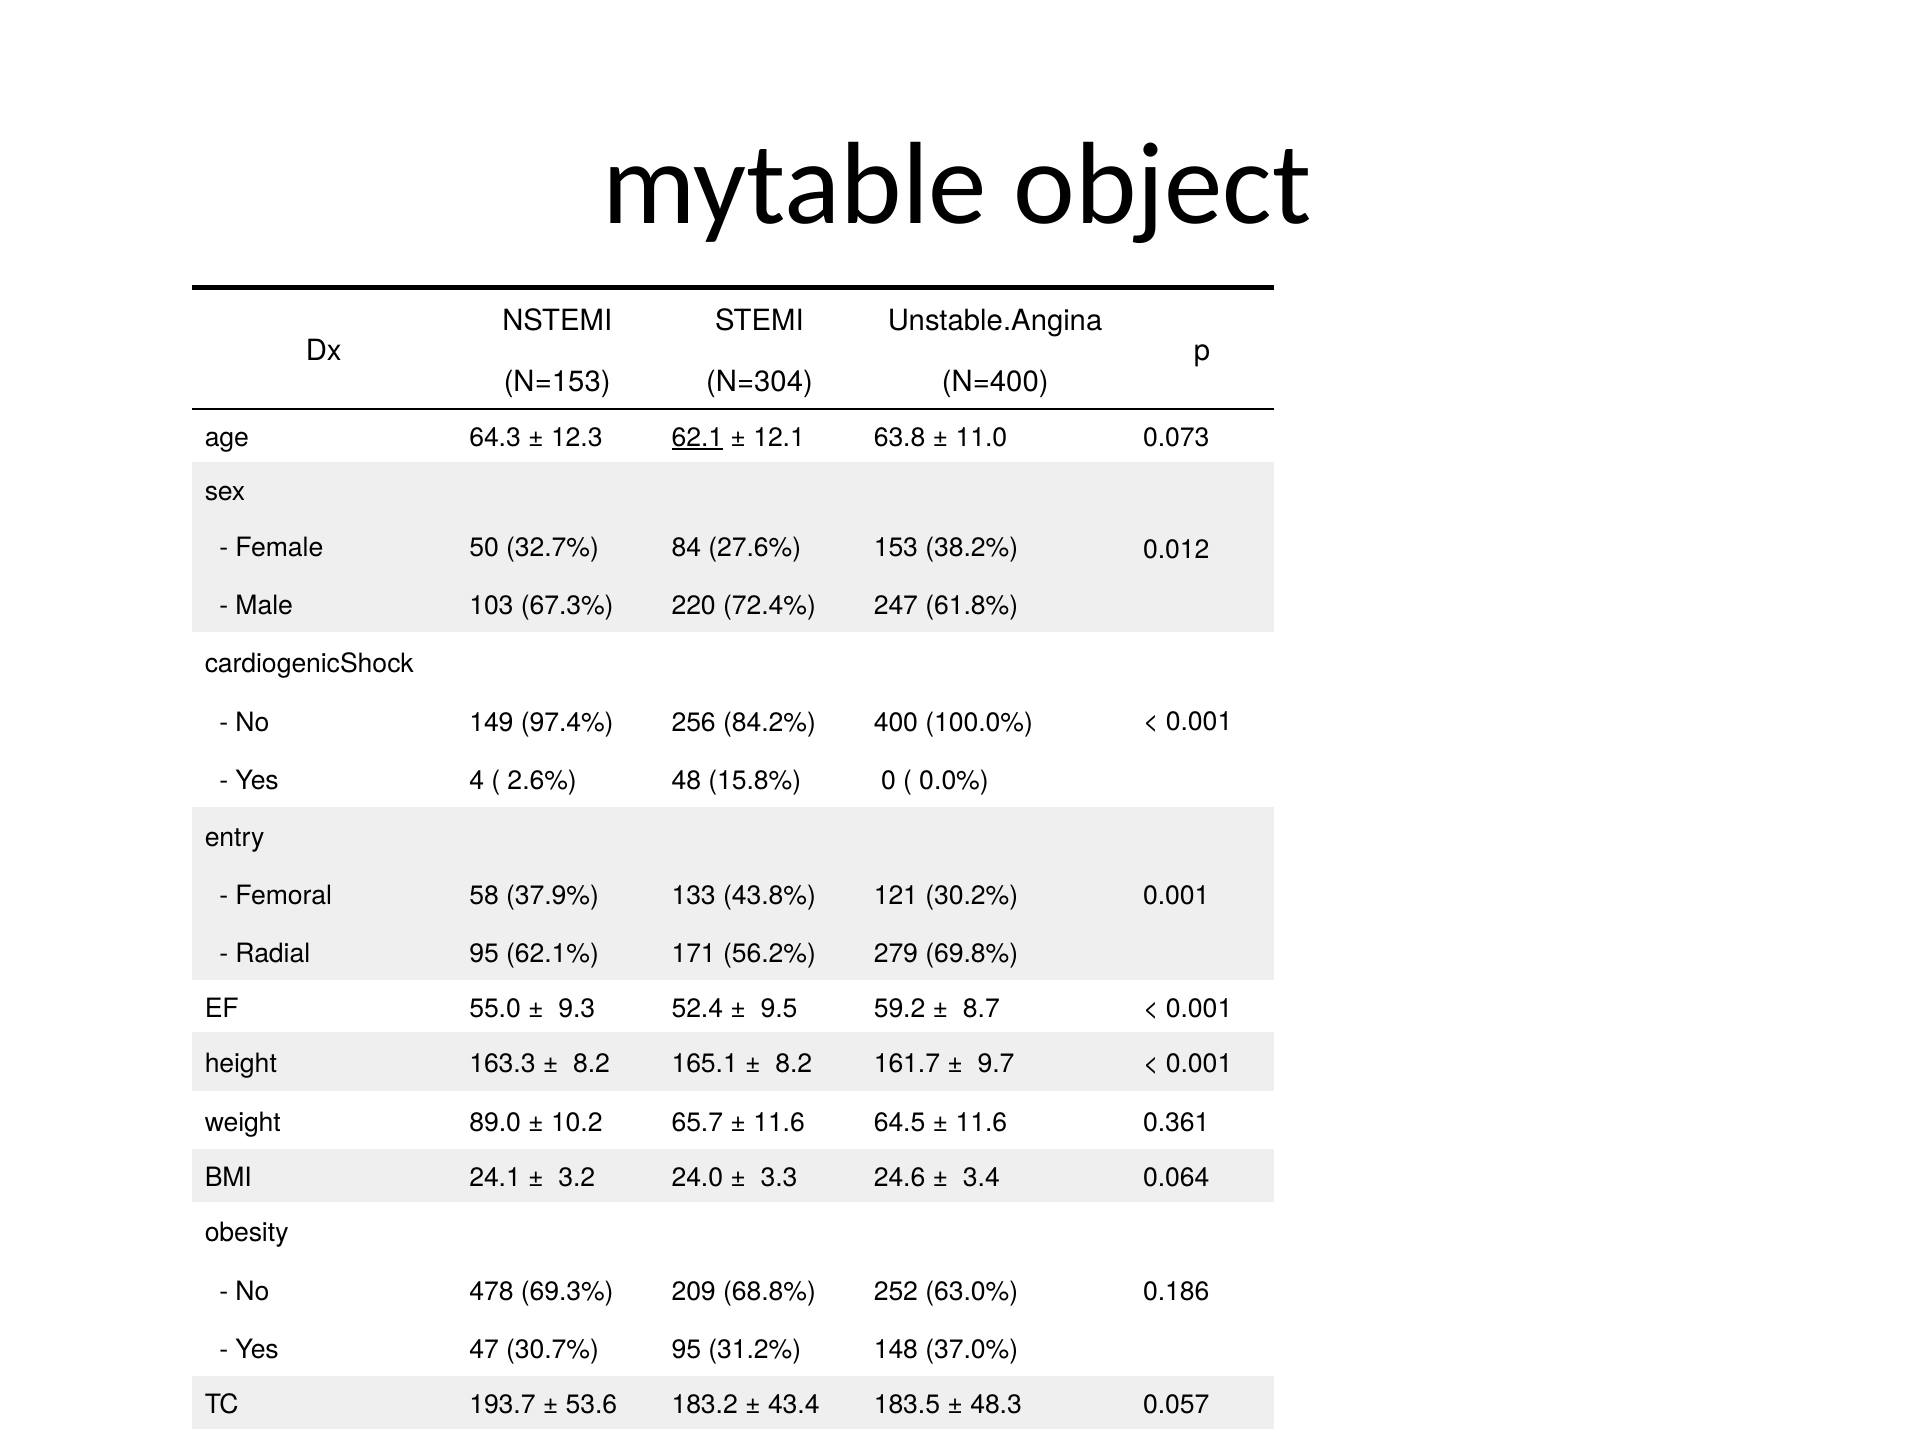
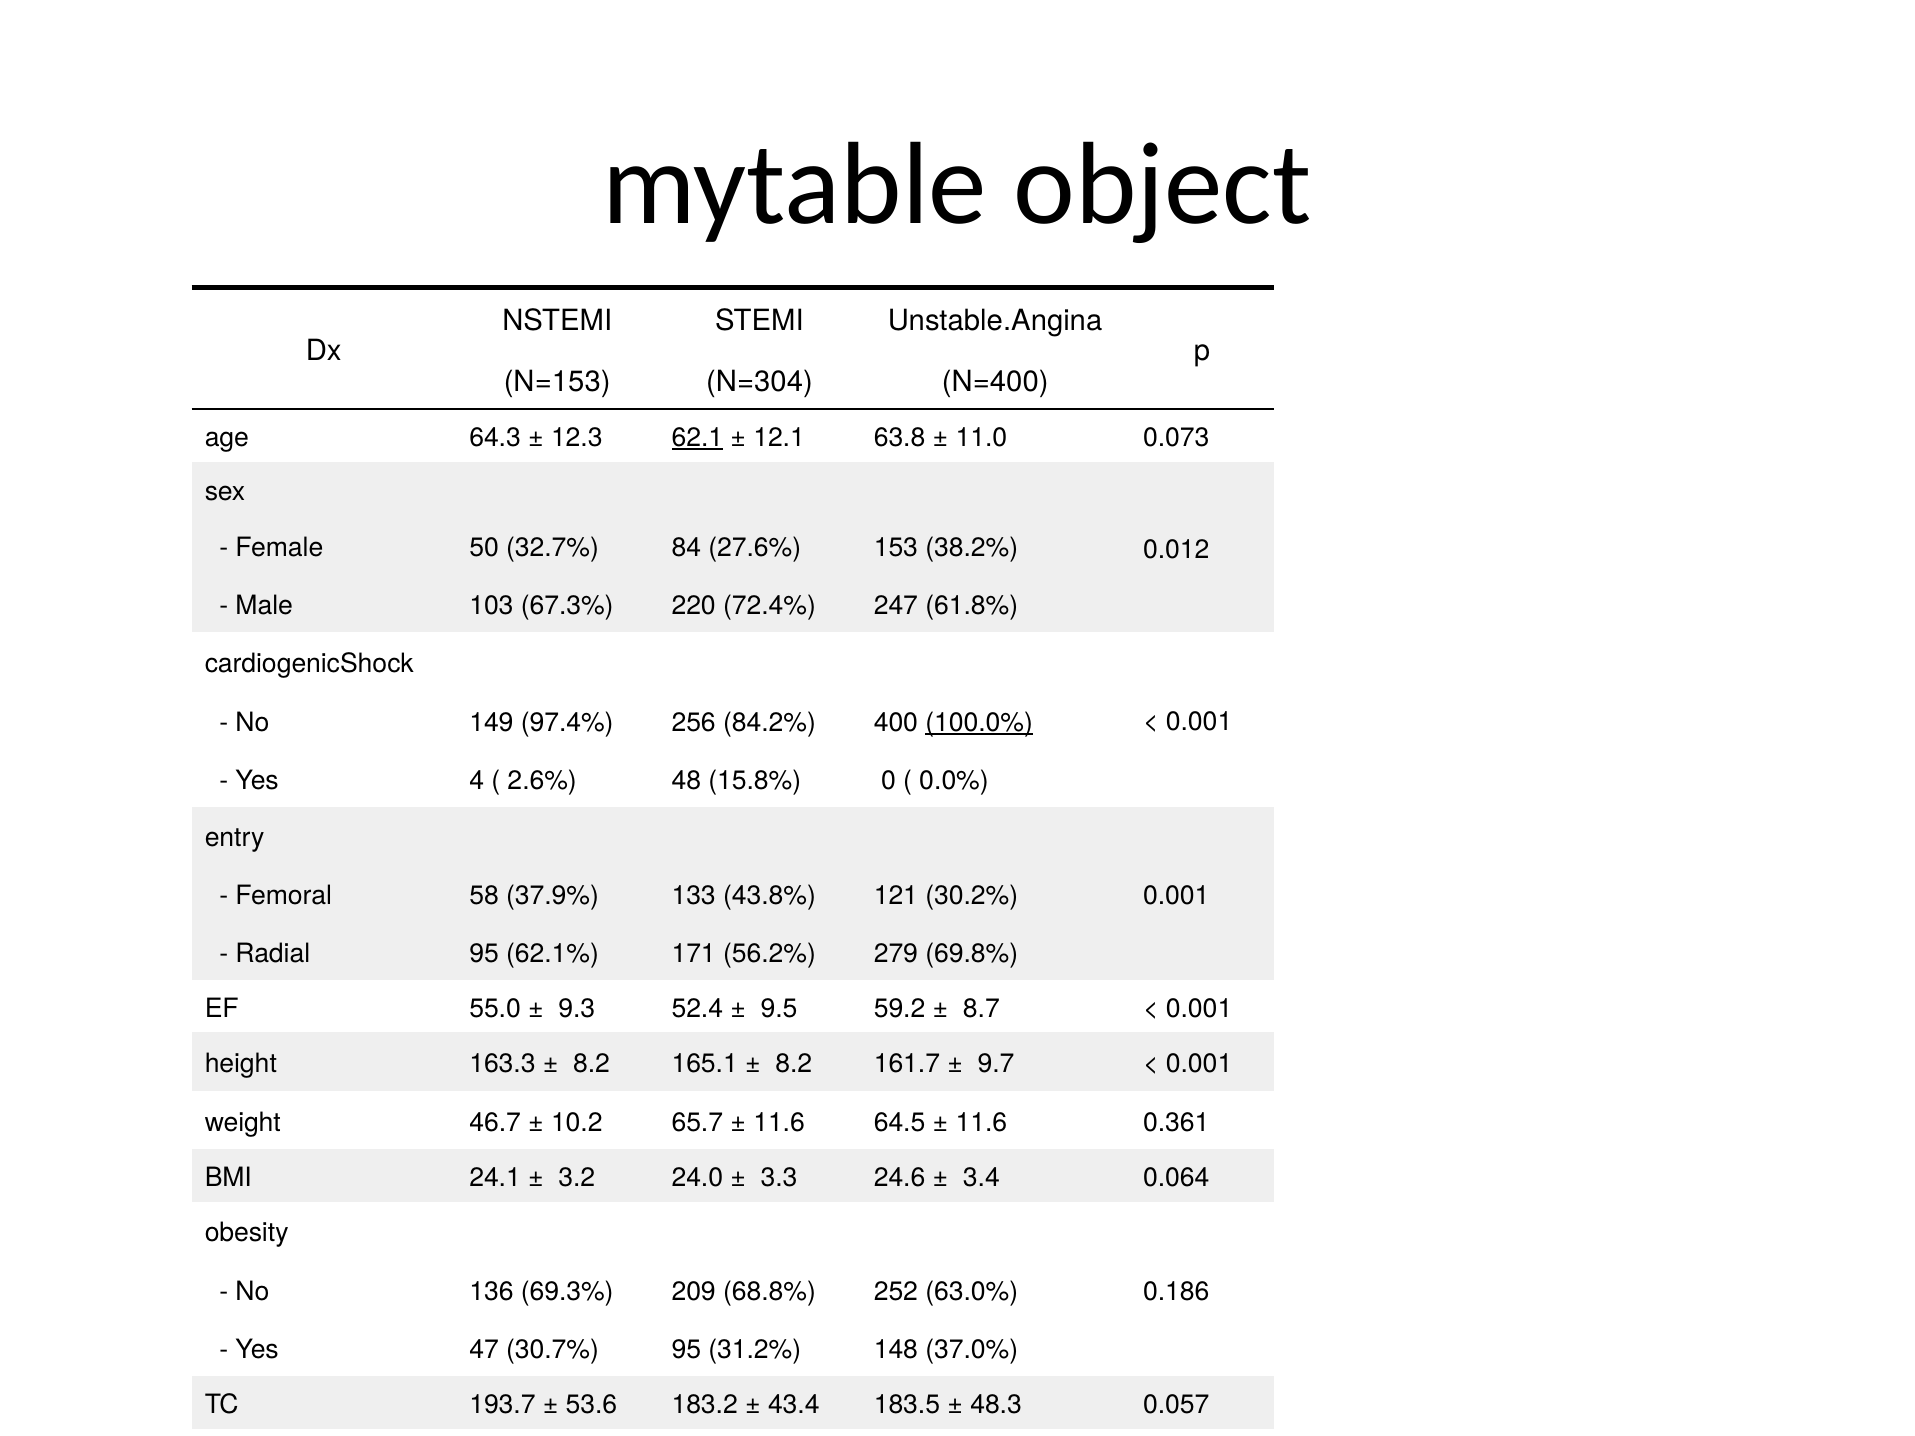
100.0% underline: none -> present (979, 722)
89.0: 89.0 -> 46.7 (495, 1123)
478: 478 -> 136 (491, 1292)
